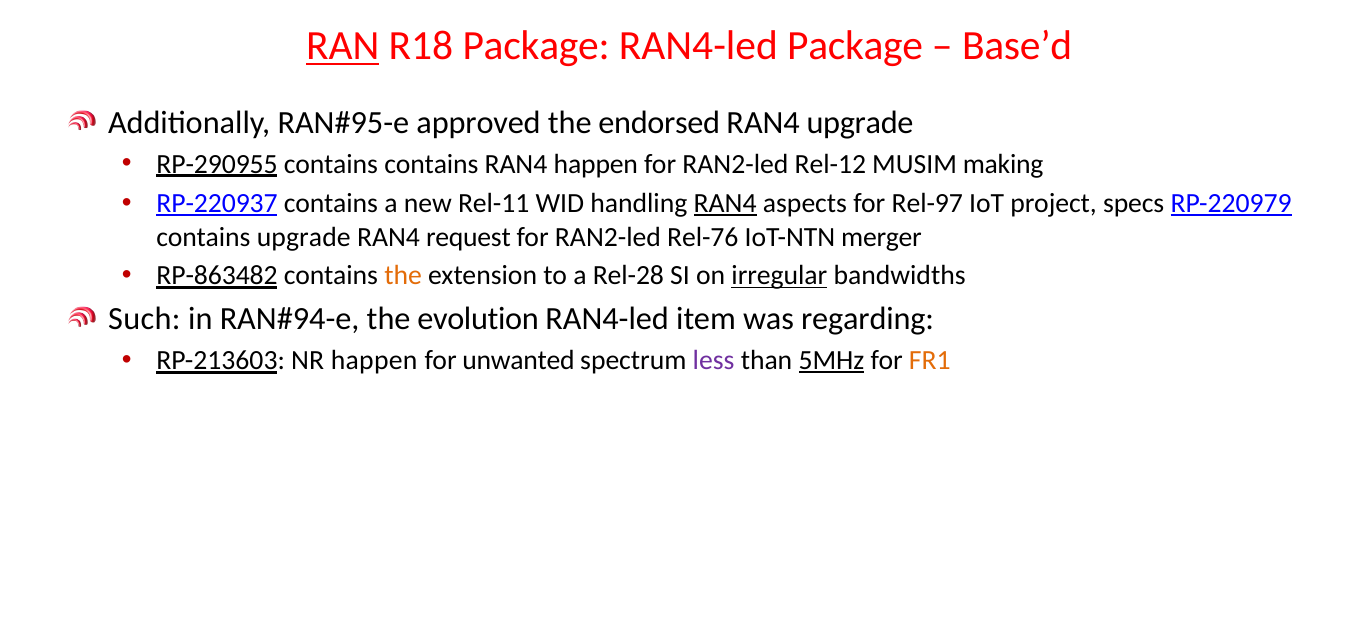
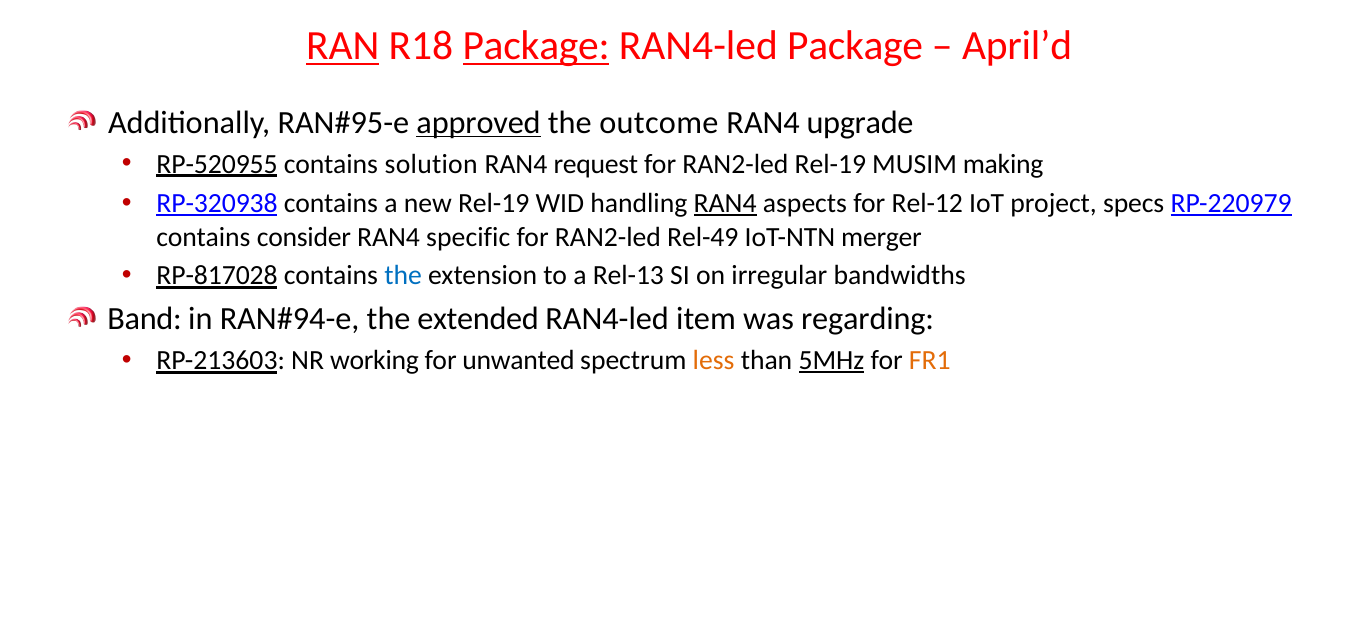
Package underline: none -> present (536, 46)
Base’d: Base’d -> April’d (1017, 46)
approved underline: none -> present (479, 123)
endorsed: endorsed -> outcome (659, 123)
RP-290955: RP-290955 -> RP-520955 (217, 164)
contains contains: contains -> solution (431, 164)
RAN4 happen: happen -> request (596, 164)
RAN2-led Rel-12: Rel-12 -> Rel-19 (830, 164)
RP-220937: RP-220937 -> RP-320938 (217, 203)
new Rel-11: Rel-11 -> Rel-19 (494, 203)
Rel-97: Rel-97 -> Rel-12 (927, 203)
contains upgrade: upgrade -> consider (304, 237)
request: request -> specific (468, 237)
Rel-76: Rel-76 -> Rel-49 (703, 237)
RP-863482: RP-863482 -> RP-817028 (217, 276)
the colour: orange -> blue (403, 276)
Rel-28: Rel-28 -> Rel-13 (628, 276)
irregular underline: present -> none (779, 276)
Such: Such -> Band (145, 319)
evolution: evolution -> extended (478, 319)
NR happen: happen -> working (374, 360)
less colour: purple -> orange (714, 360)
